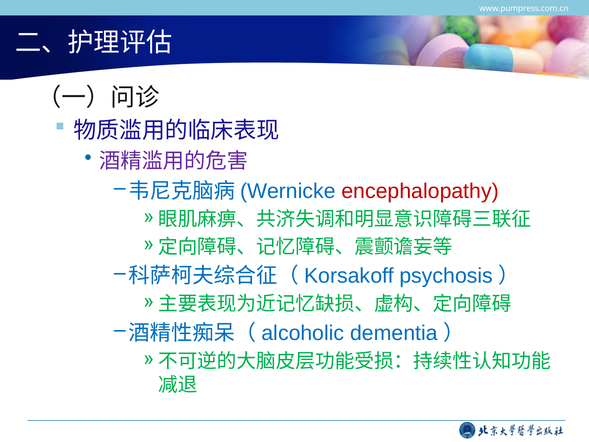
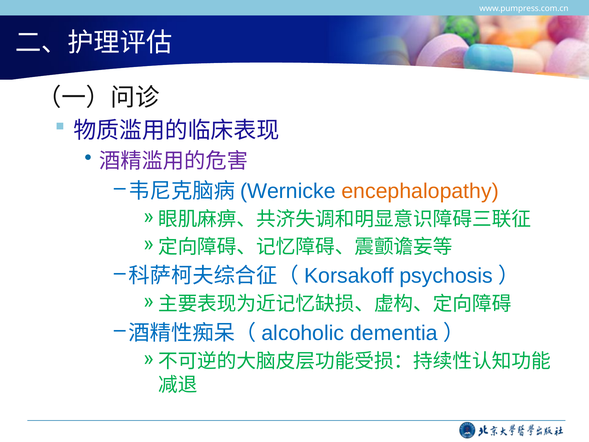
encephalopathy colour: red -> orange (420, 191)
